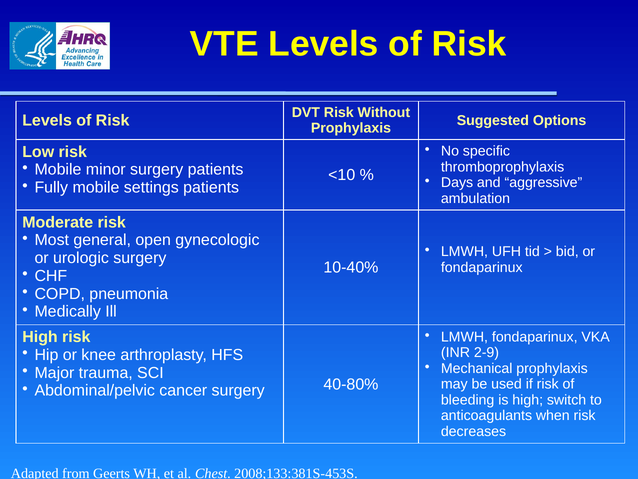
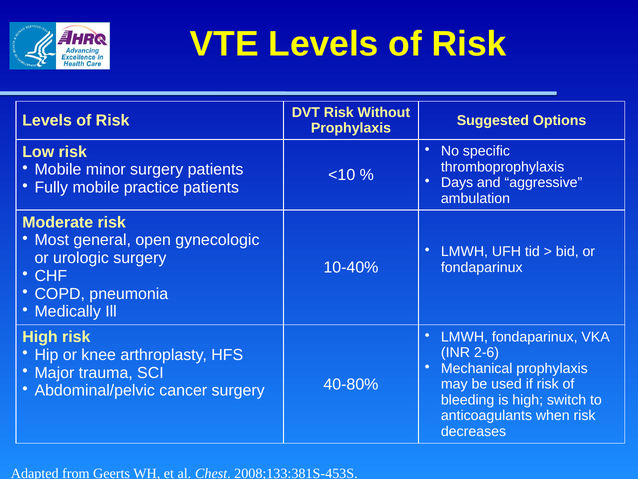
settings: settings -> practice (151, 187)
2-9: 2-9 -> 2-6 (486, 352)
